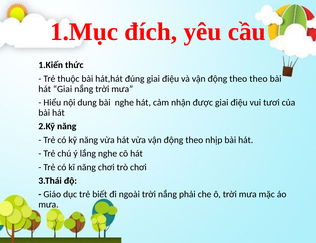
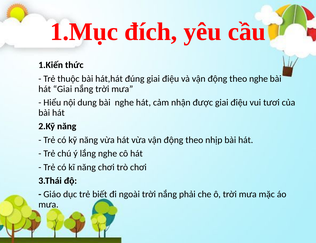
theo theo: theo -> nghe (259, 79)
